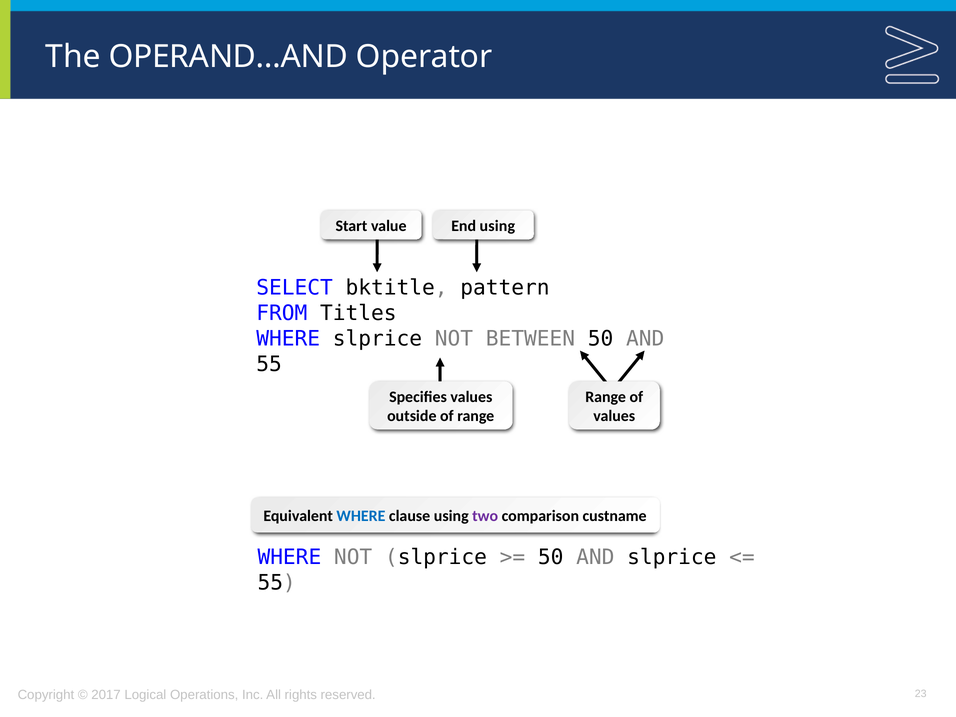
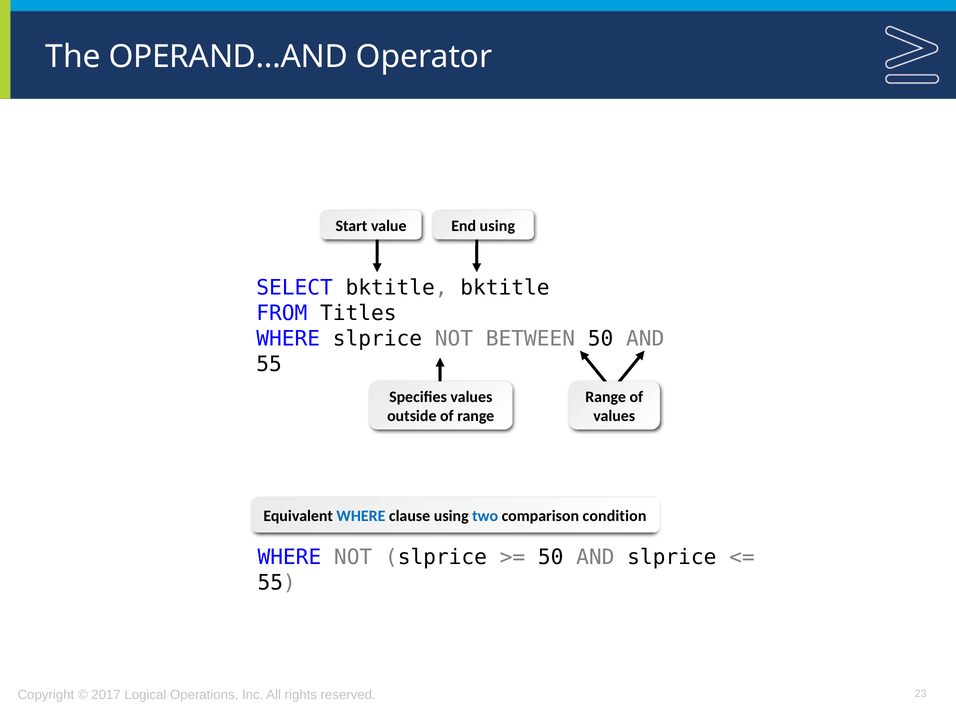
bktitle pattern: pattern -> bktitle (505, 288)
two colour: purple -> blue (485, 516)
custname: custname -> condition (615, 516)
